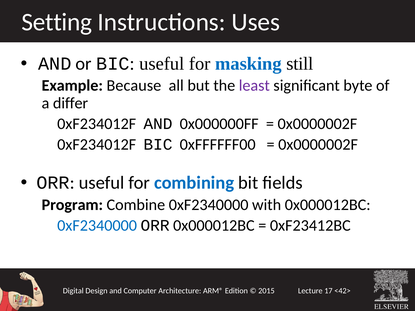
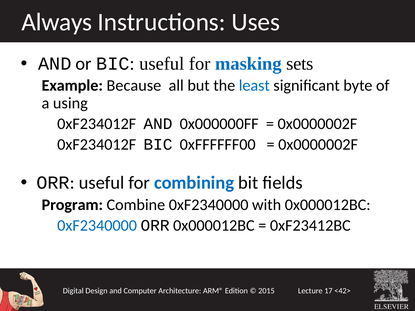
Setting: Setting -> Always (57, 22)
still: still -> sets (300, 64)
least colour: purple -> blue (254, 86)
differ: differ -> using (70, 103)
